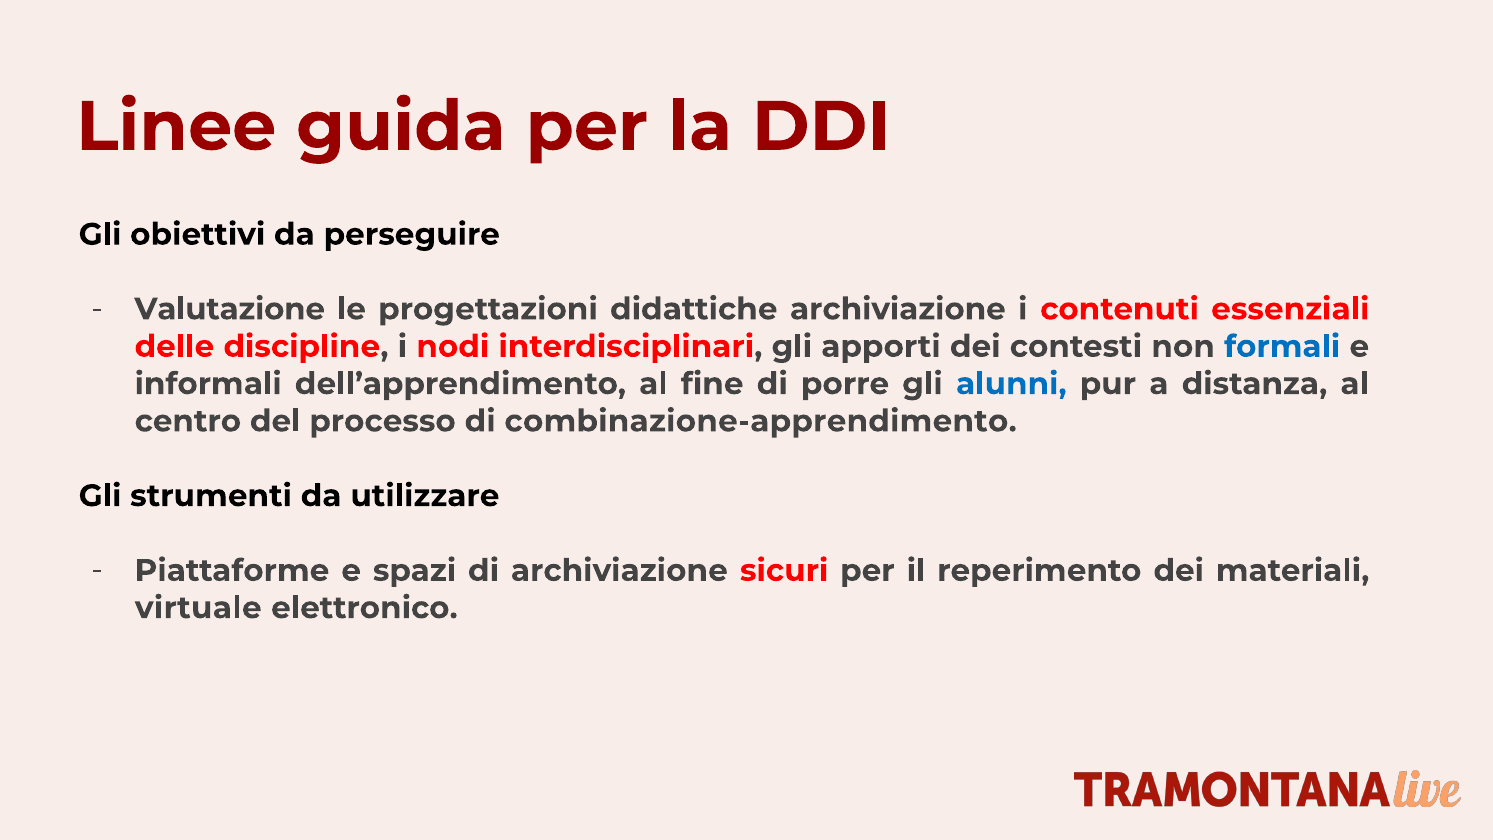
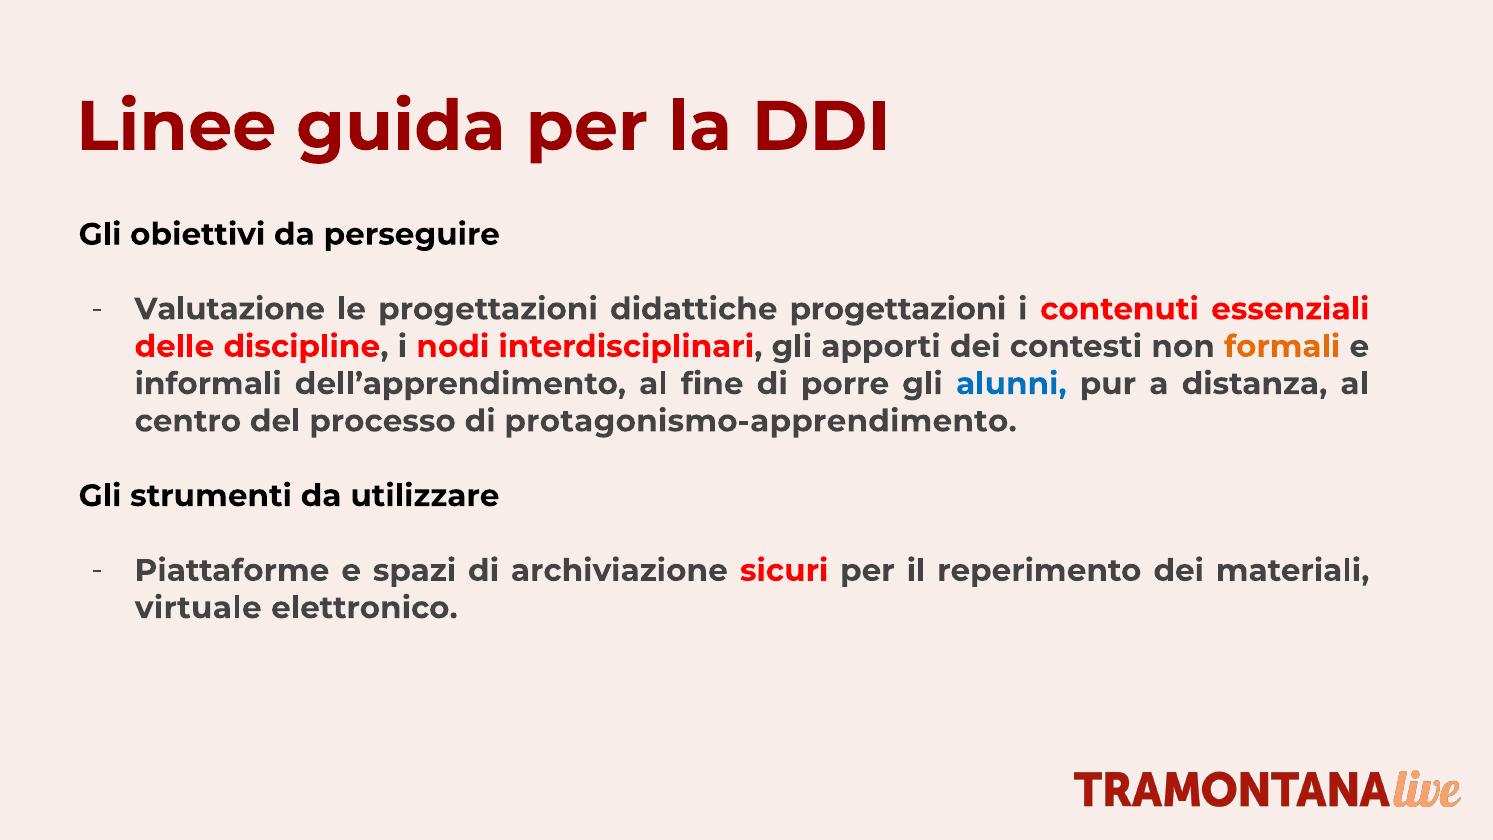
didattiche archiviazione: archiviazione -> progettazioni (898, 309)
formali colour: blue -> orange (1282, 346)
combinazione-apprendimento: combinazione-apprendimento -> protagonismo-apprendimento (761, 421)
